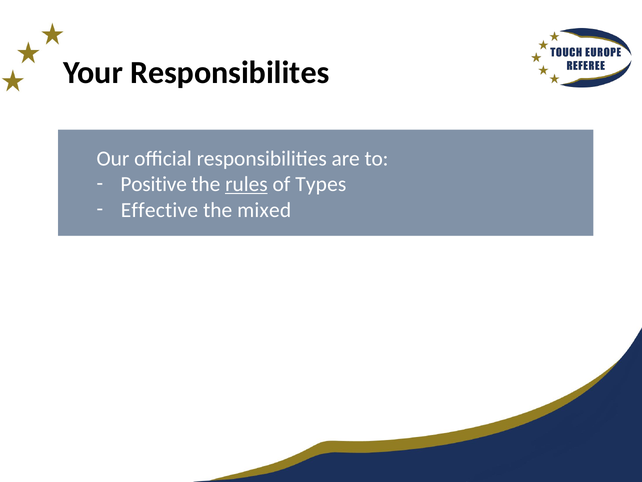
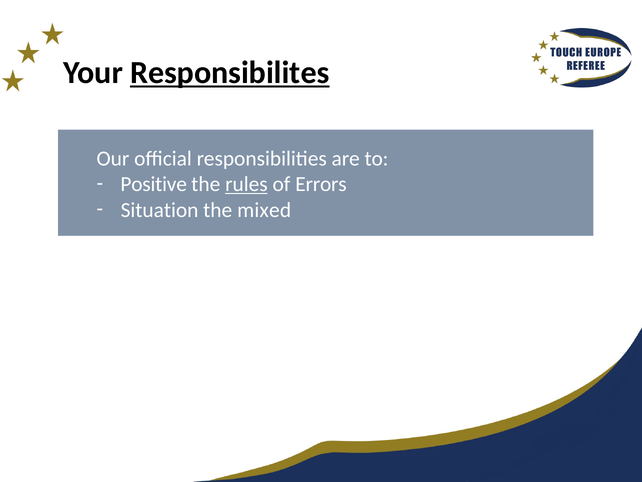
Responsibilites underline: none -> present (230, 73)
Types: Types -> Errors (321, 184)
Effective: Effective -> Situation (160, 210)
